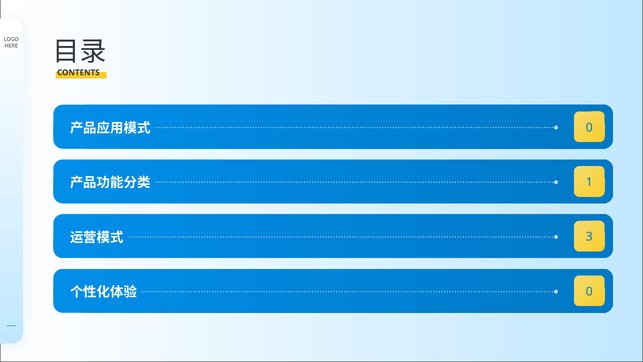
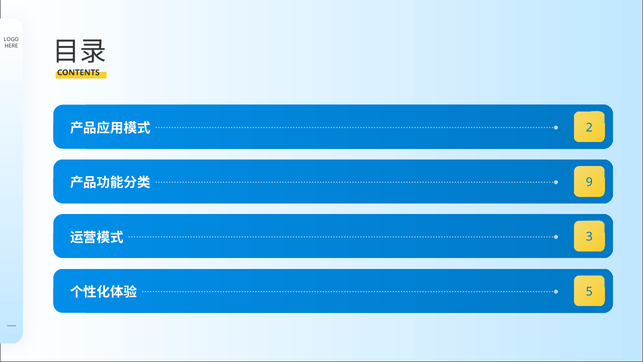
0: 0 -> 2 (589, 127)
1: 1 -> 9 (589, 182)
0: 0 -> 5 (589, 291)
